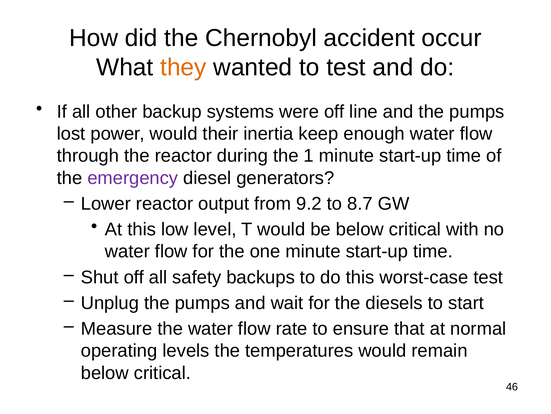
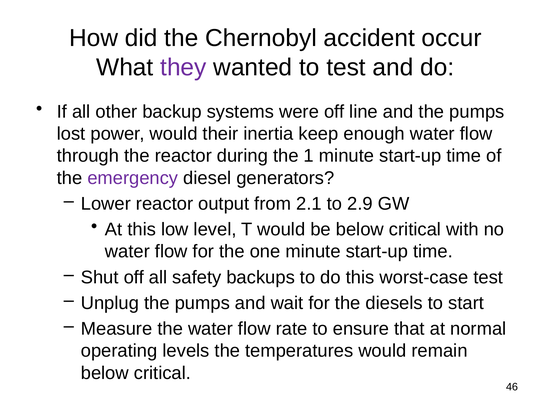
they colour: orange -> purple (183, 67)
9.2: 9.2 -> 2.1 (309, 203)
8.7: 8.7 -> 2.9 (360, 203)
